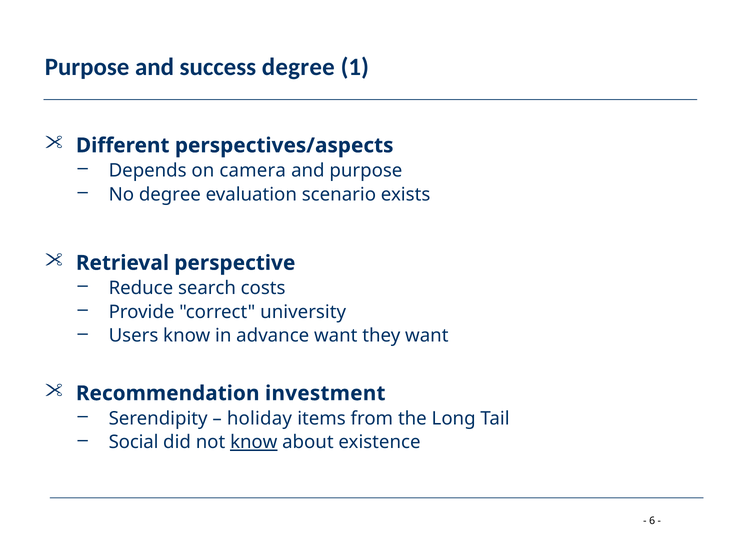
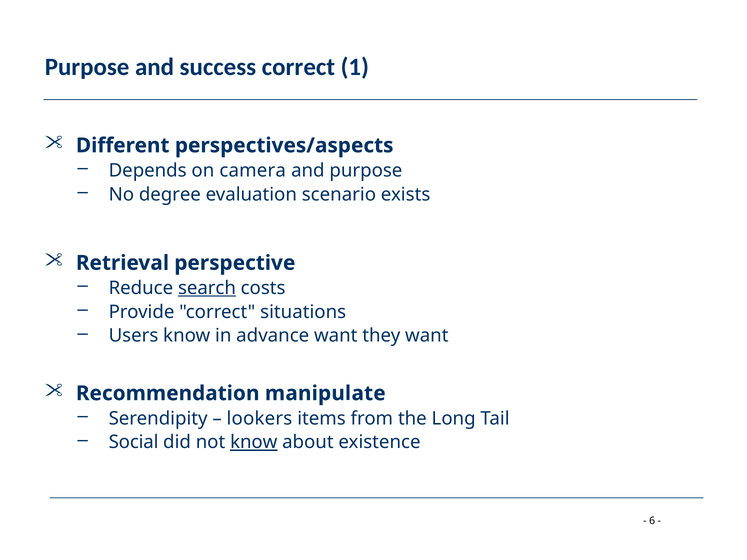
success degree: degree -> correct (298, 67)
search underline: none -> present (207, 288)
university: university -> situations (303, 312)
investment: investment -> manipulate (325, 394)
holiday: holiday -> lookers (259, 419)
